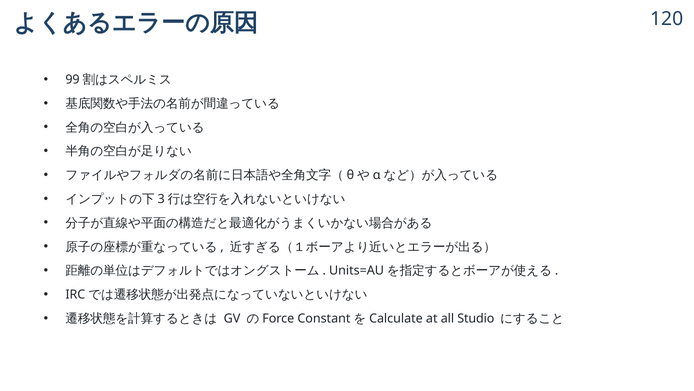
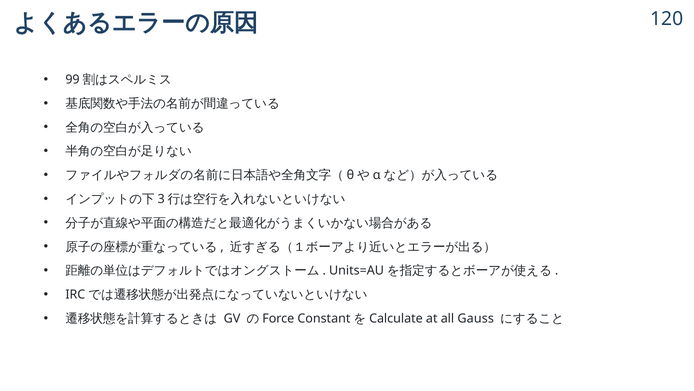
Studio: Studio -> Gauss (476, 318)
